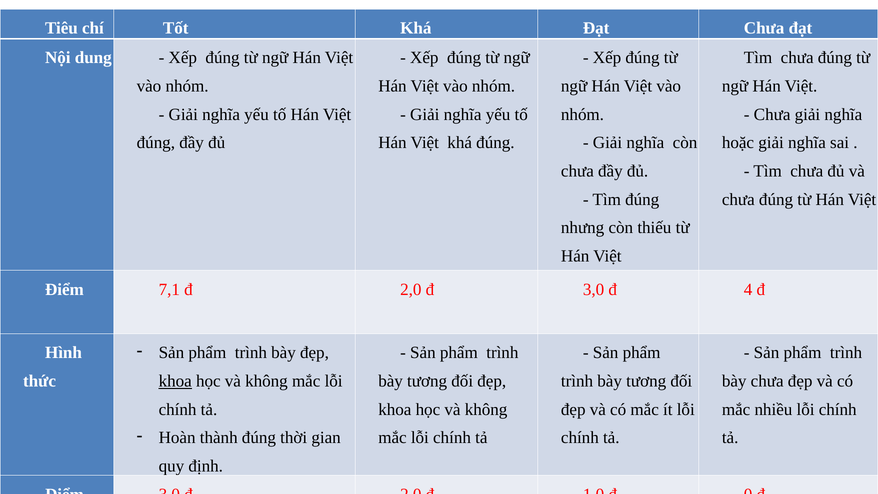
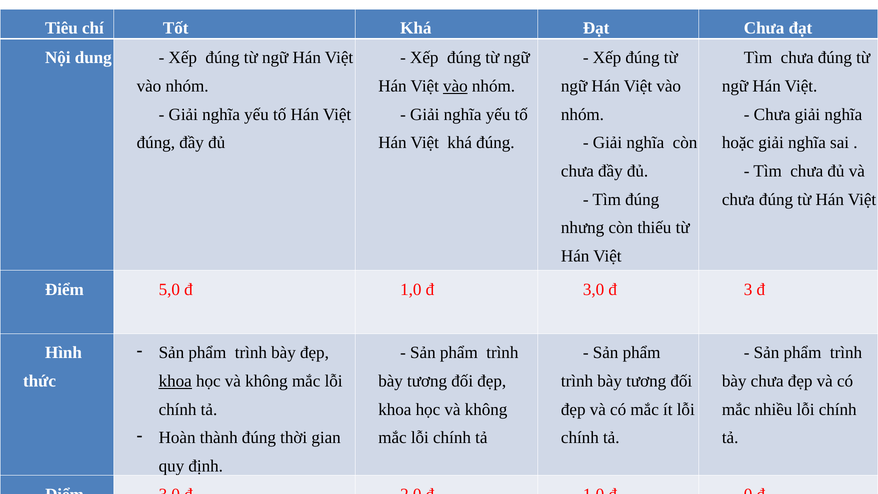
vào underline: none -> present (455, 86)
7,1: 7,1 -> 5,0 (169, 289)
2,0: 2,0 -> 1,0 (411, 289)
4: 4 -> 3 (748, 289)
